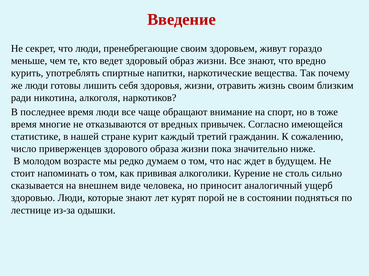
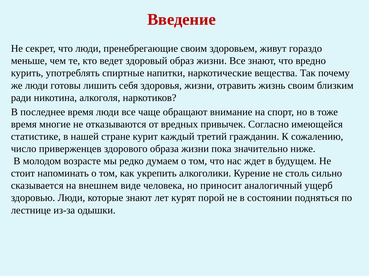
прививая: прививая -> укрепить (157, 174)
